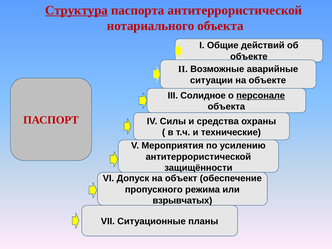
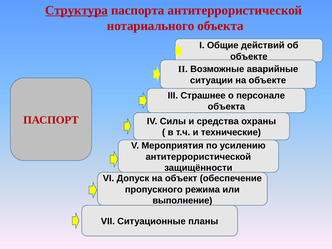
Солидное: Солидное -> Страшнее (203, 96)
персонале underline: present -> none (261, 96)
взрывчатых: взрывчатых -> выполнение (182, 201)
